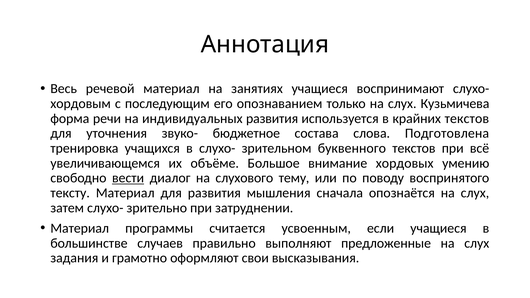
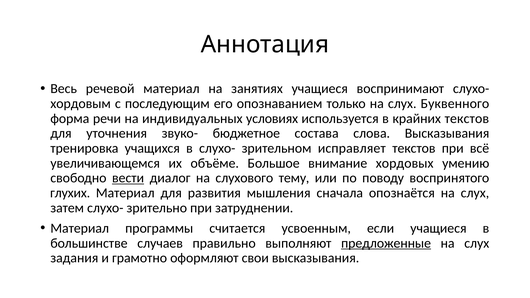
Кузьмичева: Кузьмичева -> Буквенного (455, 104)
индивидуальных развития: развития -> условиях (272, 119)
слова Подготовлена: Подготовлена -> Высказывания (447, 133)
буквенного: буквенного -> исправляет (352, 148)
тексту: тексту -> глухих (70, 193)
предложенные underline: none -> present (386, 243)
